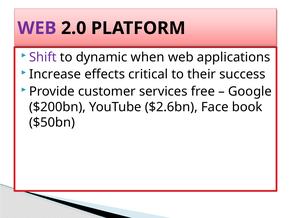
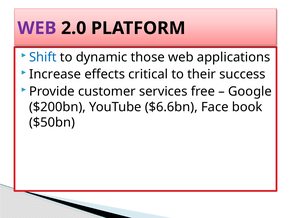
Shift colour: purple -> blue (43, 57)
when: when -> those (148, 57)
$2.6bn: $2.6bn -> $6.6bn (171, 107)
